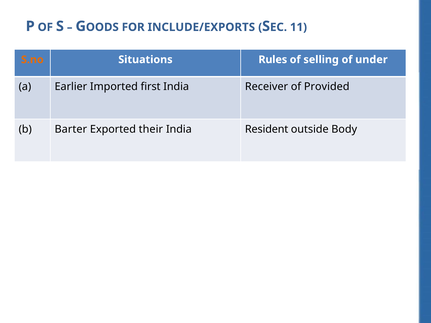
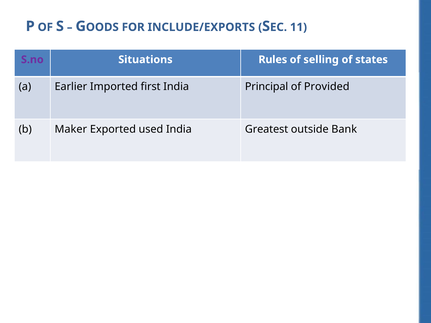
S.no colour: orange -> purple (32, 60)
under: under -> states (372, 60)
Receiver: Receiver -> Principal (267, 87)
Barter: Barter -> Maker (71, 129)
their: their -> used (151, 129)
Resident: Resident -> Greatest (267, 129)
Body: Body -> Bank (344, 129)
